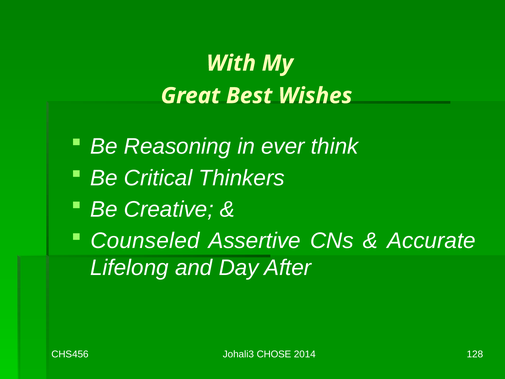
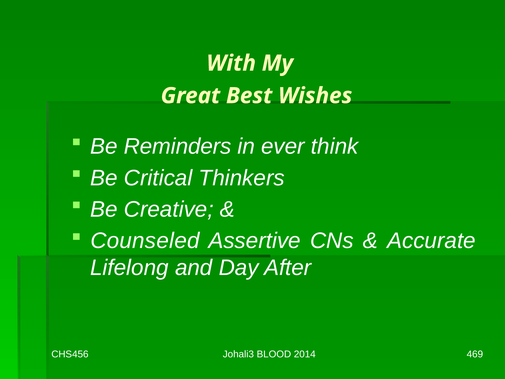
Reasoning: Reasoning -> Reminders (178, 146)
CHOSE: CHOSE -> BLOOD (274, 354)
128: 128 -> 469 (475, 354)
